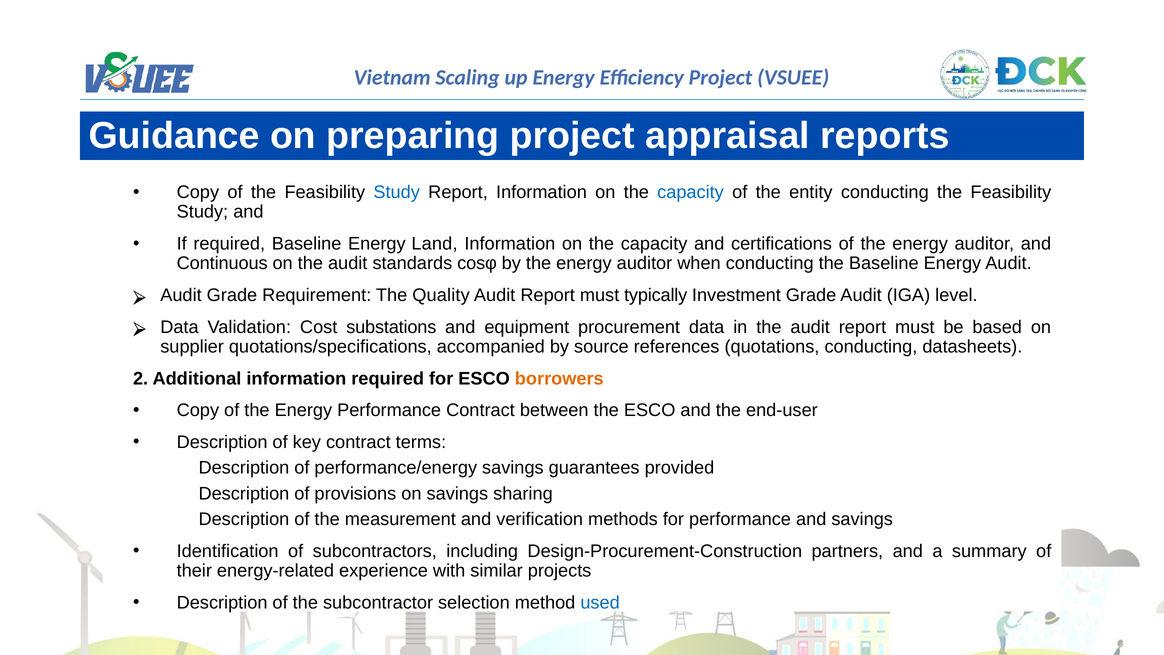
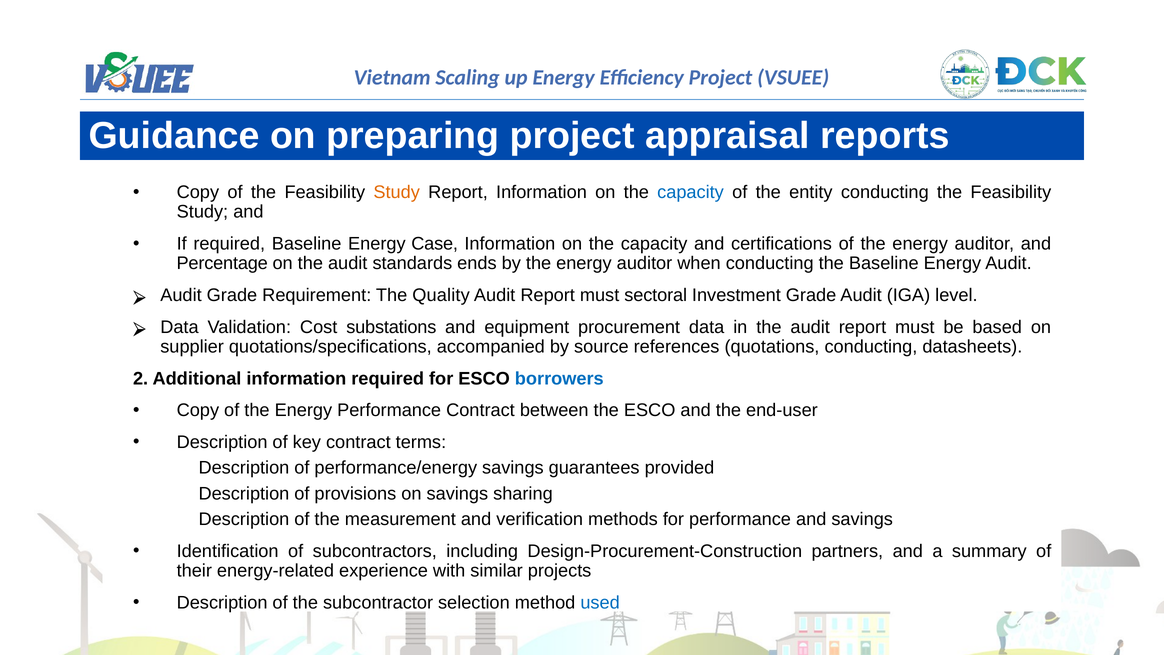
Study colour: blue -> orange (397, 192)
Land: Land -> Case (435, 244)
Continuous: Continuous -> Percentage (222, 263)
cosφ: cosφ -> ends (477, 263)
typically: typically -> sectoral (656, 295)
borrowers colour: orange -> blue (559, 378)
